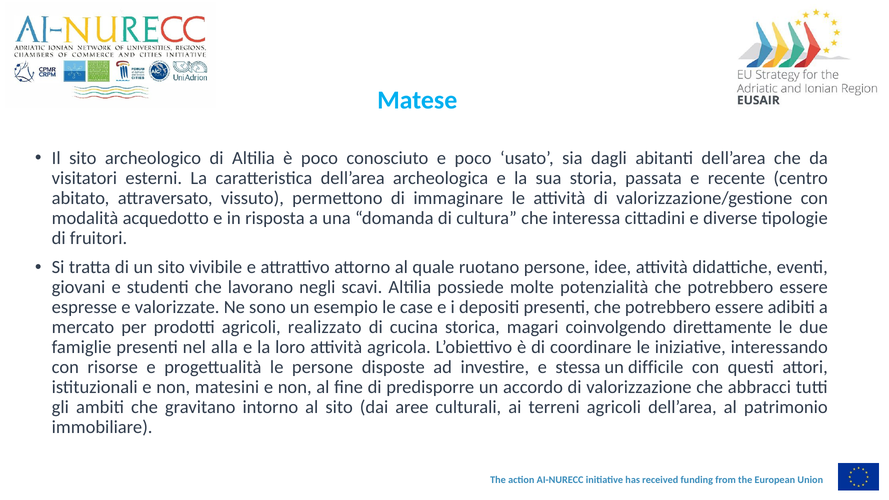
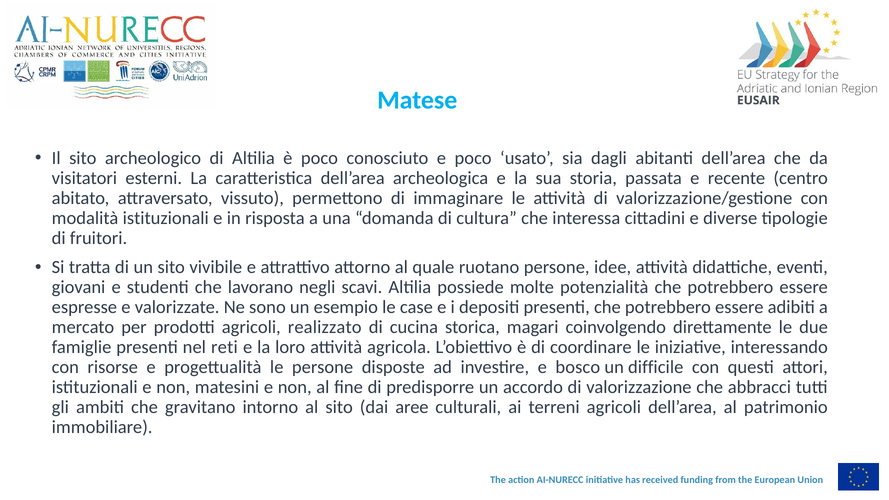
modalità acquedotto: acquedotto -> istituzionali (166, 218)
alla: alla -> reti (224, 347)
stessa: stessa -> bosco (578, 367)
